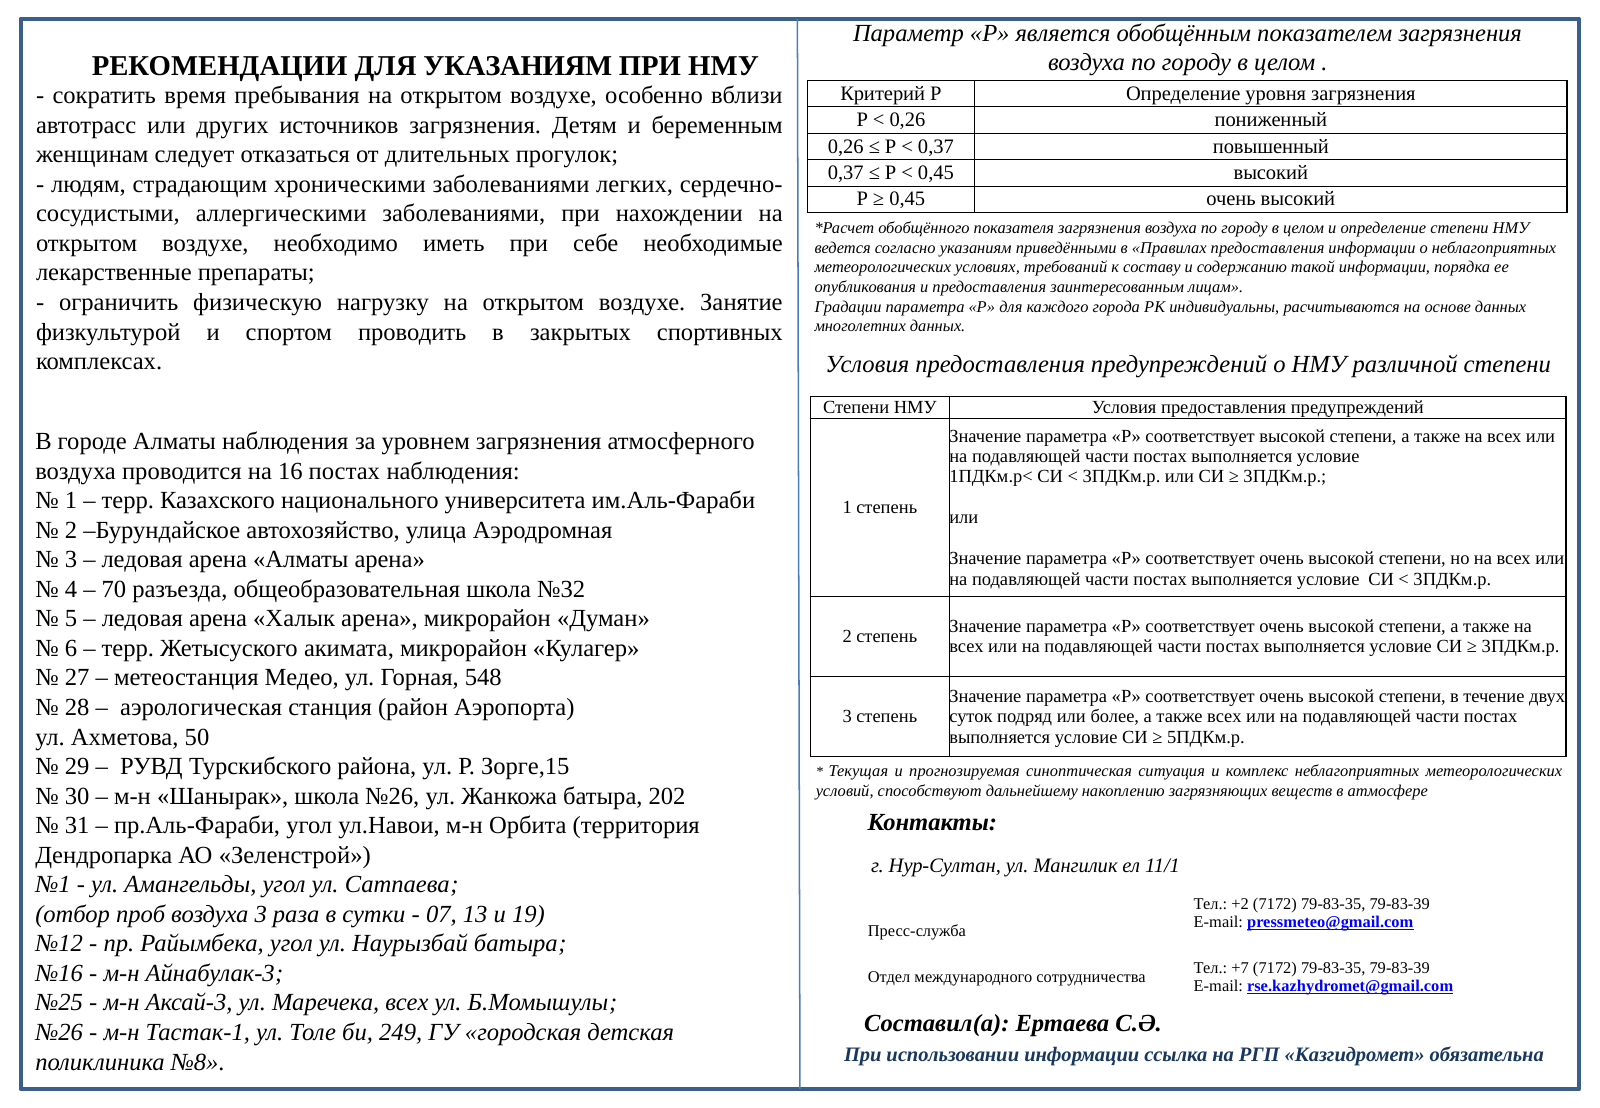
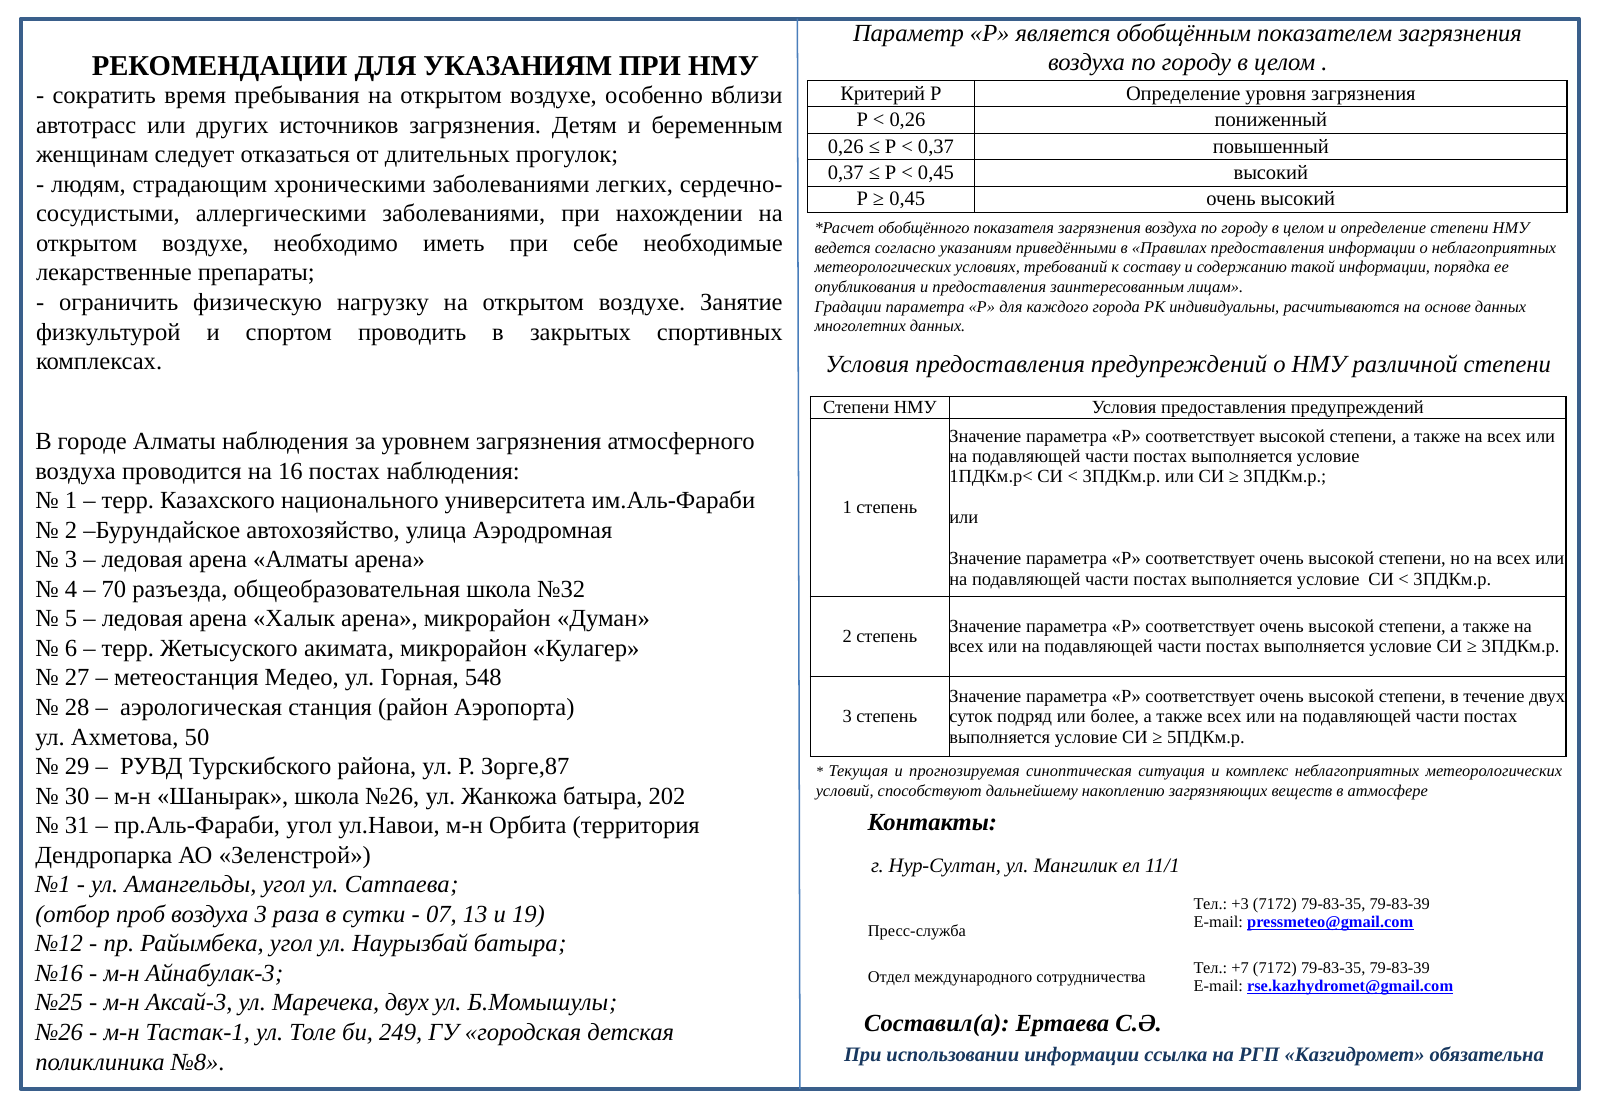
Зорге,15: Зорге,15 -> Зорге,87 (525, 766)
+2: +2 -> +3 (1240, 904)
Маречека всех: всех -> двух (407, 1003)
